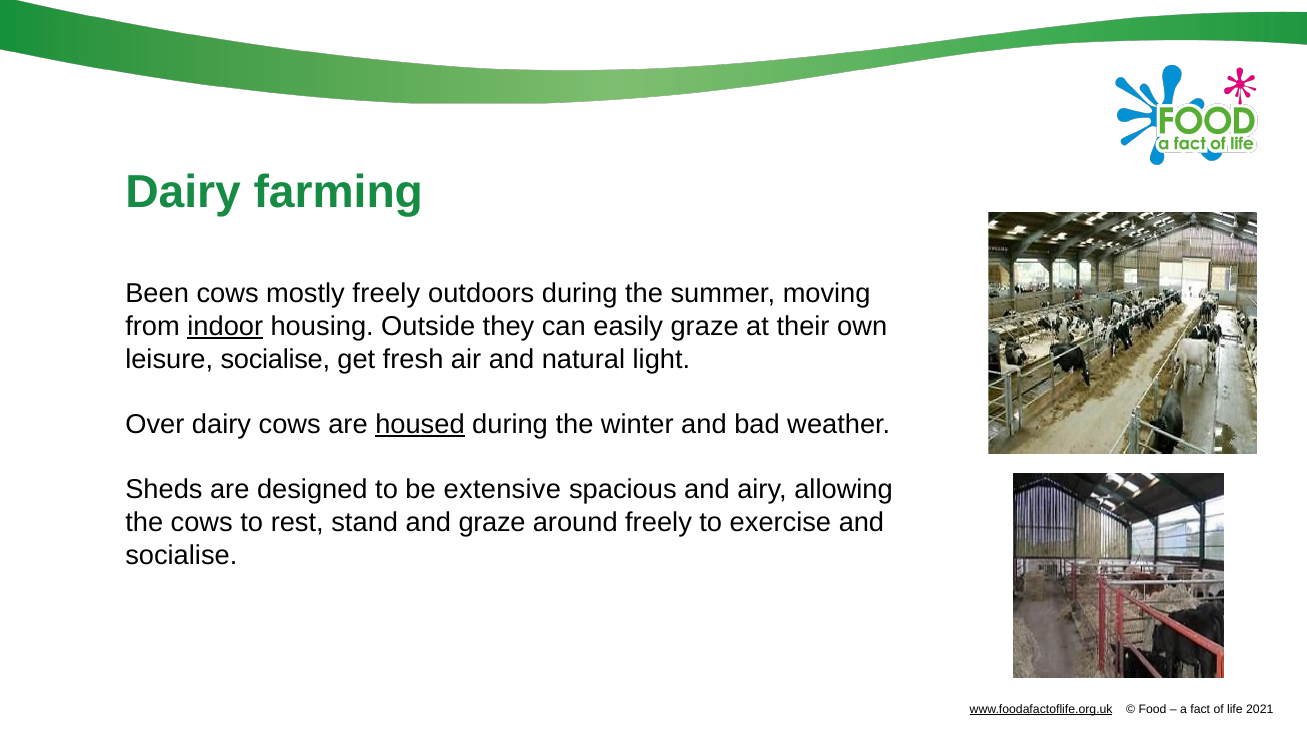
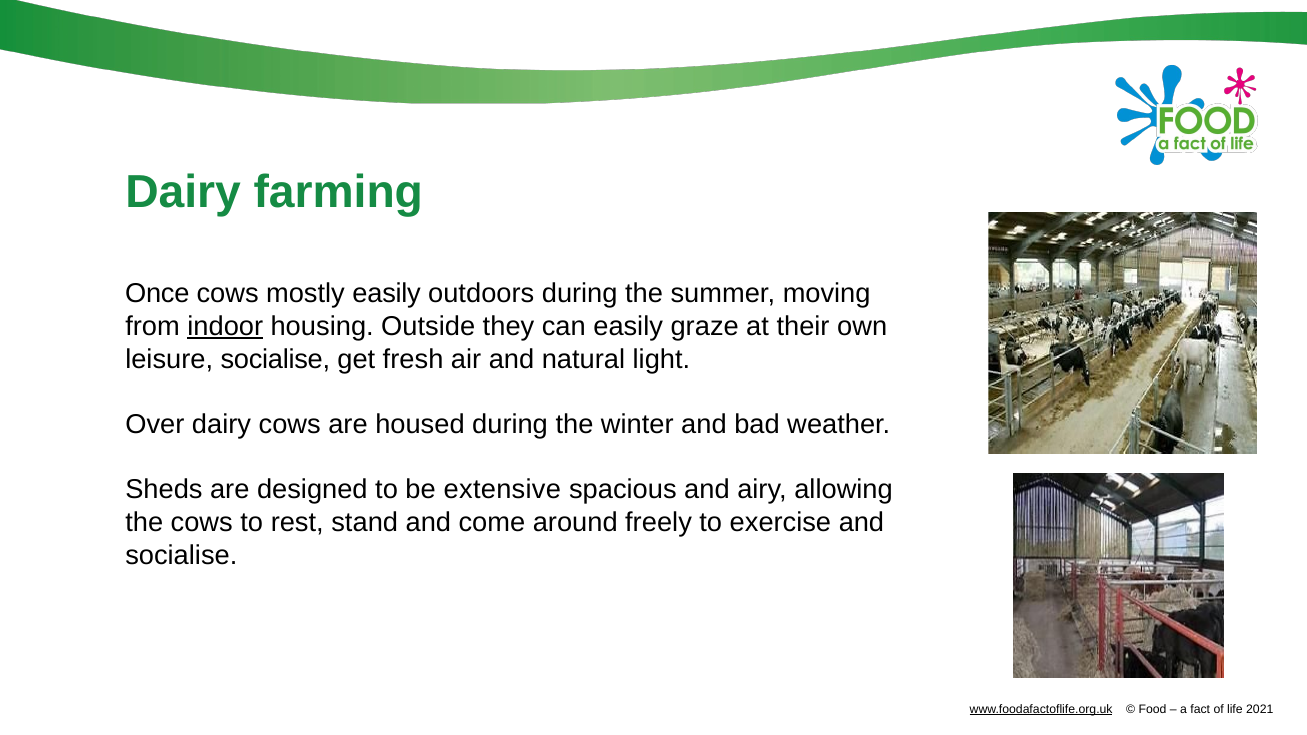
Been: Been -> Once (157, 294)
mostly freely: freely -> easily (387, 294)
housed underline: present -> none (420, 425)
and graze: graze -> come (492, 523)
